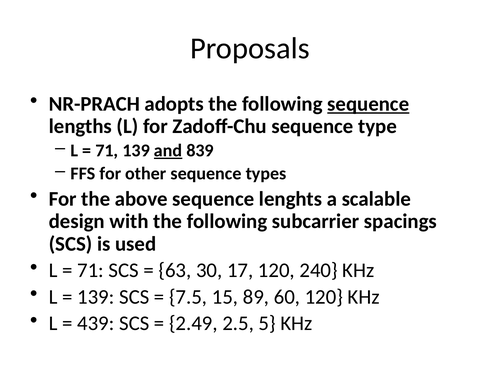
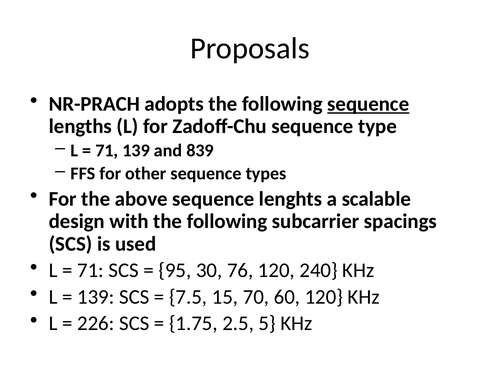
and underline: present -> none (168, 151)
63: 63 -> 95 (175, 270)
17: 17 -> 76 (240, 270)
89: 89 -> 70 (256, 297)
439: 439 -> 226 (96, 323)
2.49: 2.49 -> 1.75 (193, 323)
